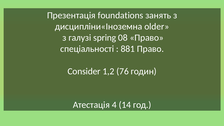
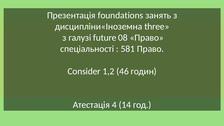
older: older -> three (157, 26)
spring: spring -> future (105, 38)
881: 881 -> 581 (128, 49)
76: 76 -> 46 (123, 71)
